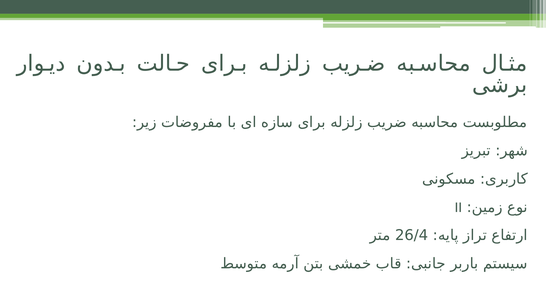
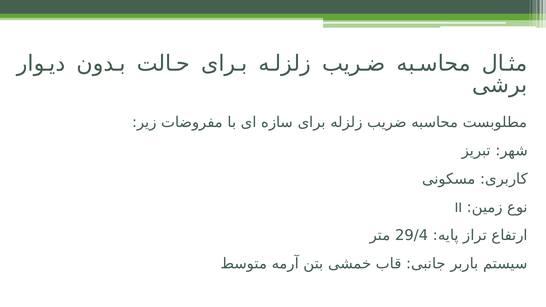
26/4: 26/4 -> 29/4 (412, 236)
